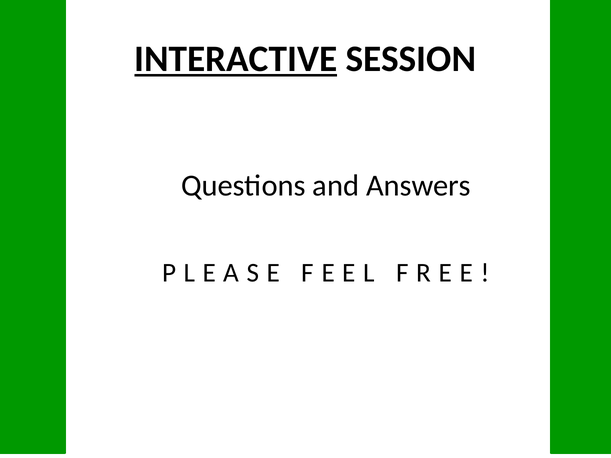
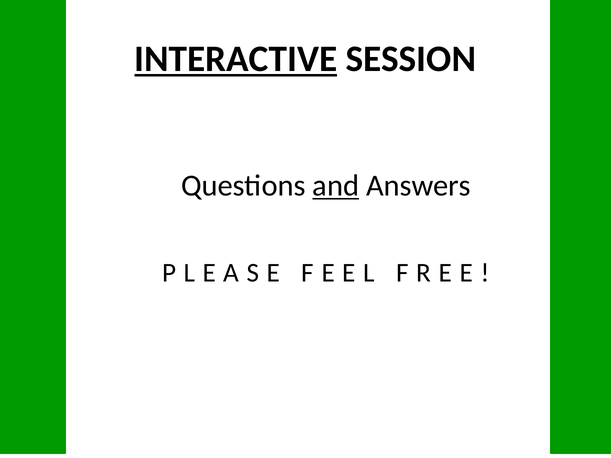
and underline: none -> present (336, 186)
